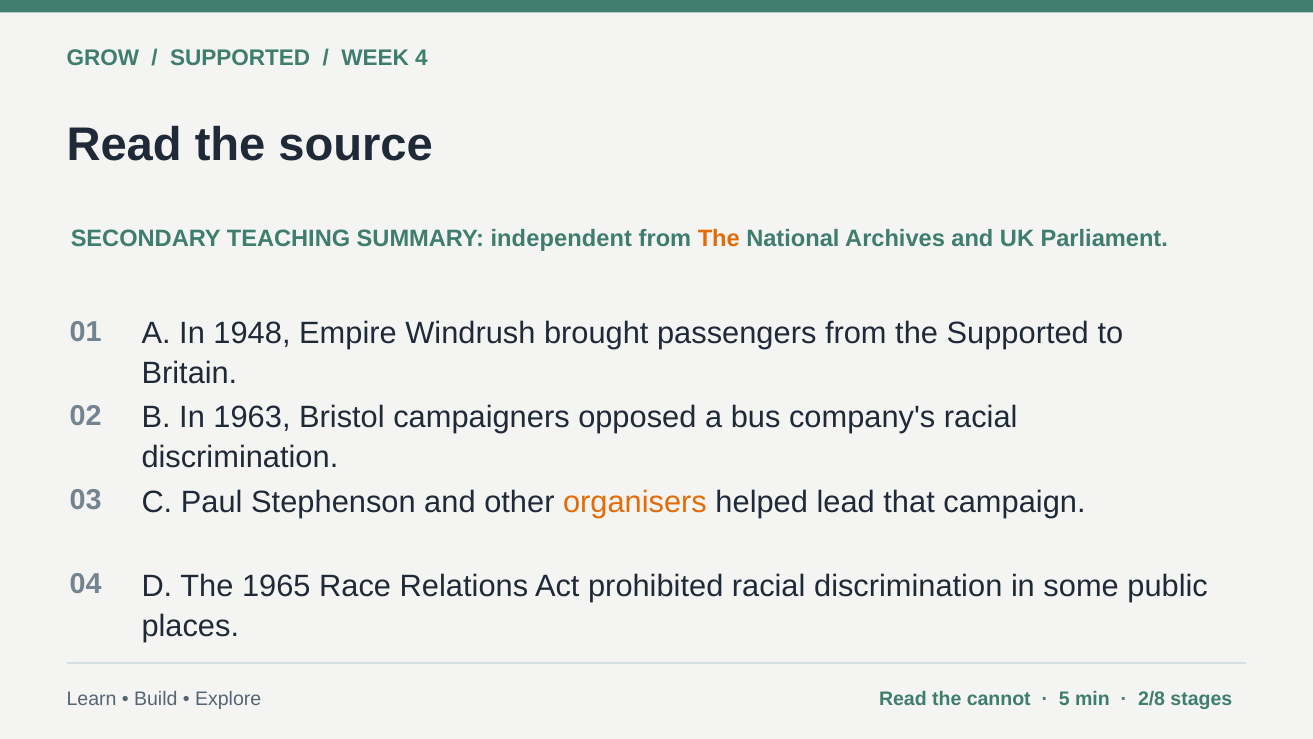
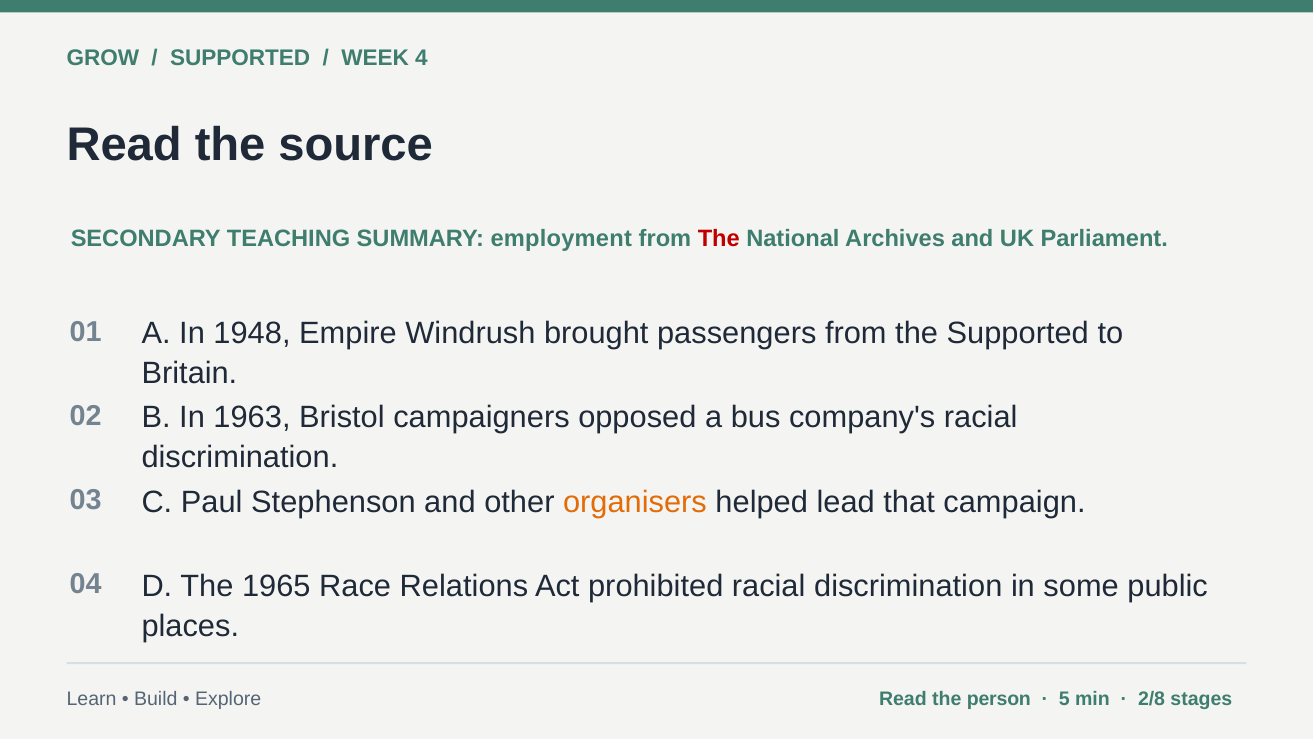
independent: independent -> employment (561, 239)
The colour: orange -> red (719, 239)
cannot: cannot -> person (999, 699)
